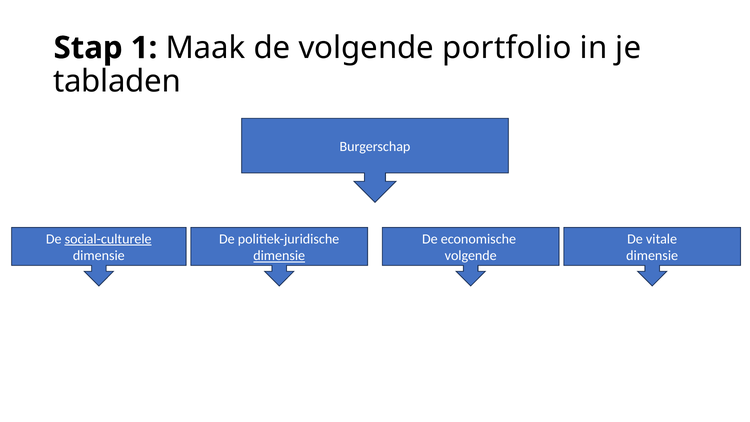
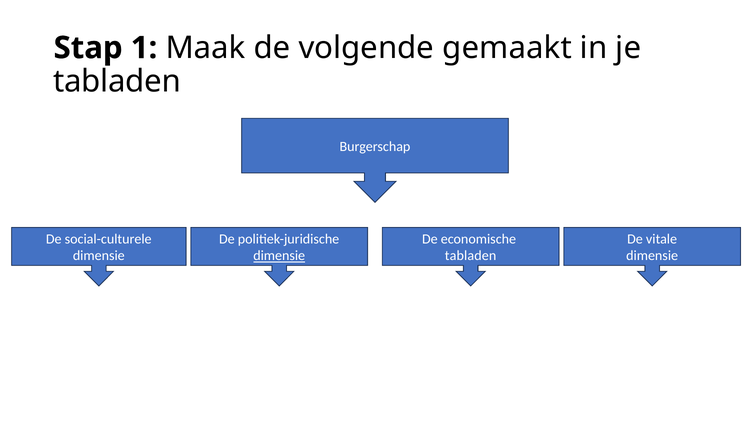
portfolio: portfolio -> gemaakt (507, 48)
social-culturele underline: present -> none (108, 239)
volgende: volgende -> tabladen (471, 256)
